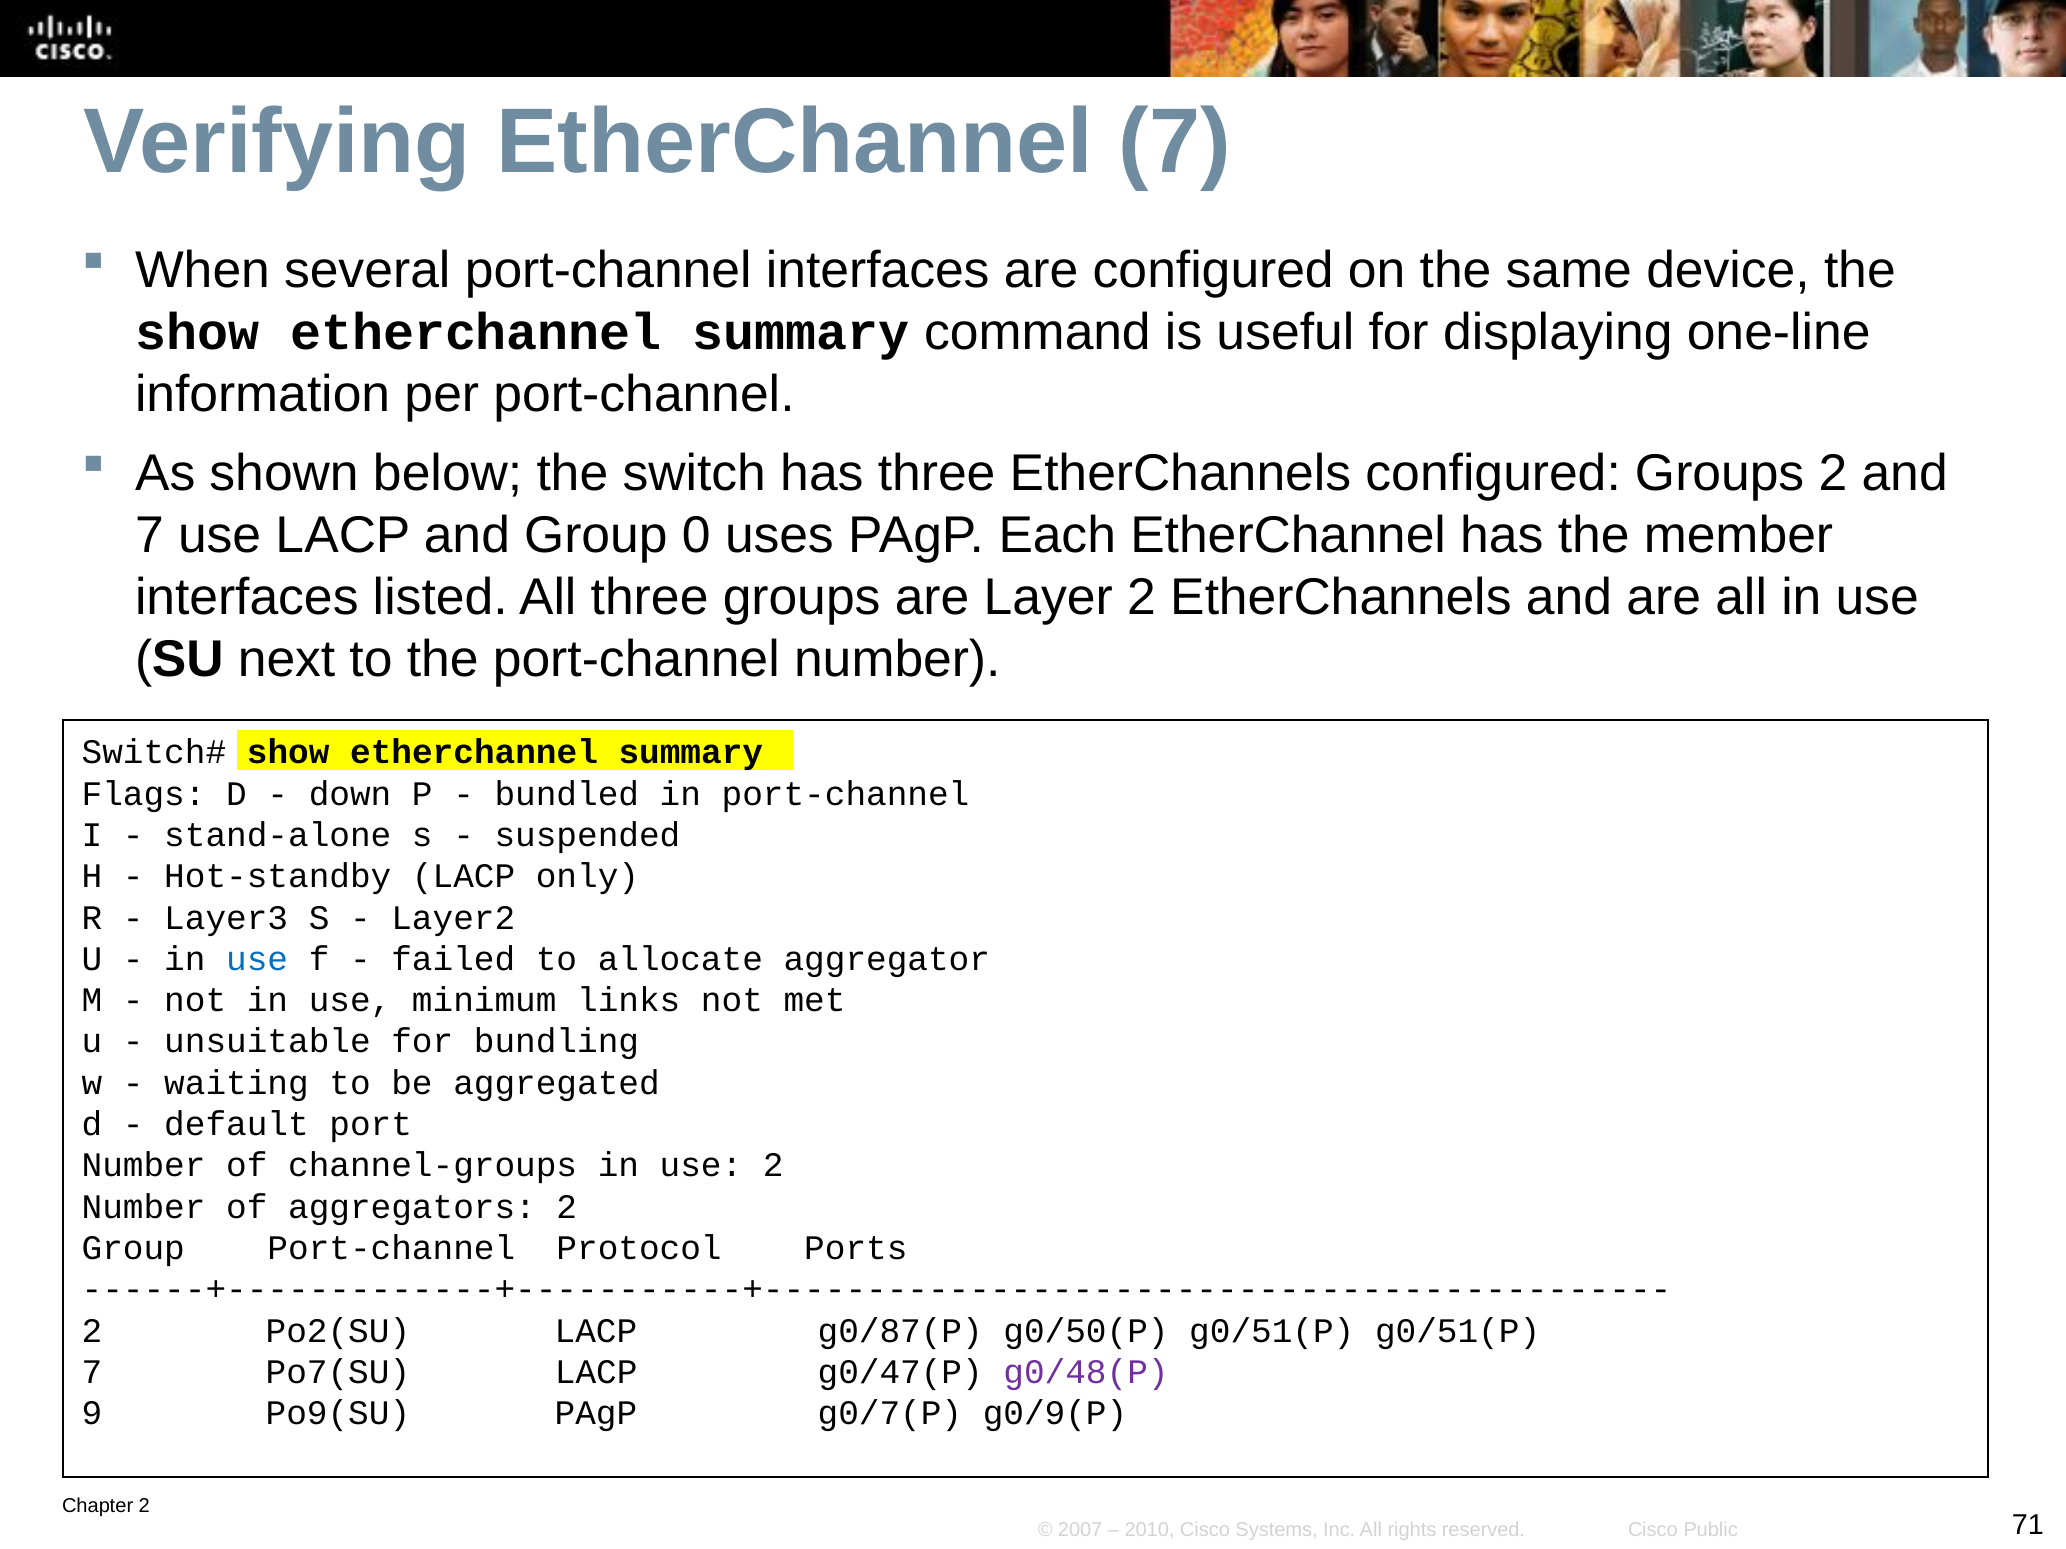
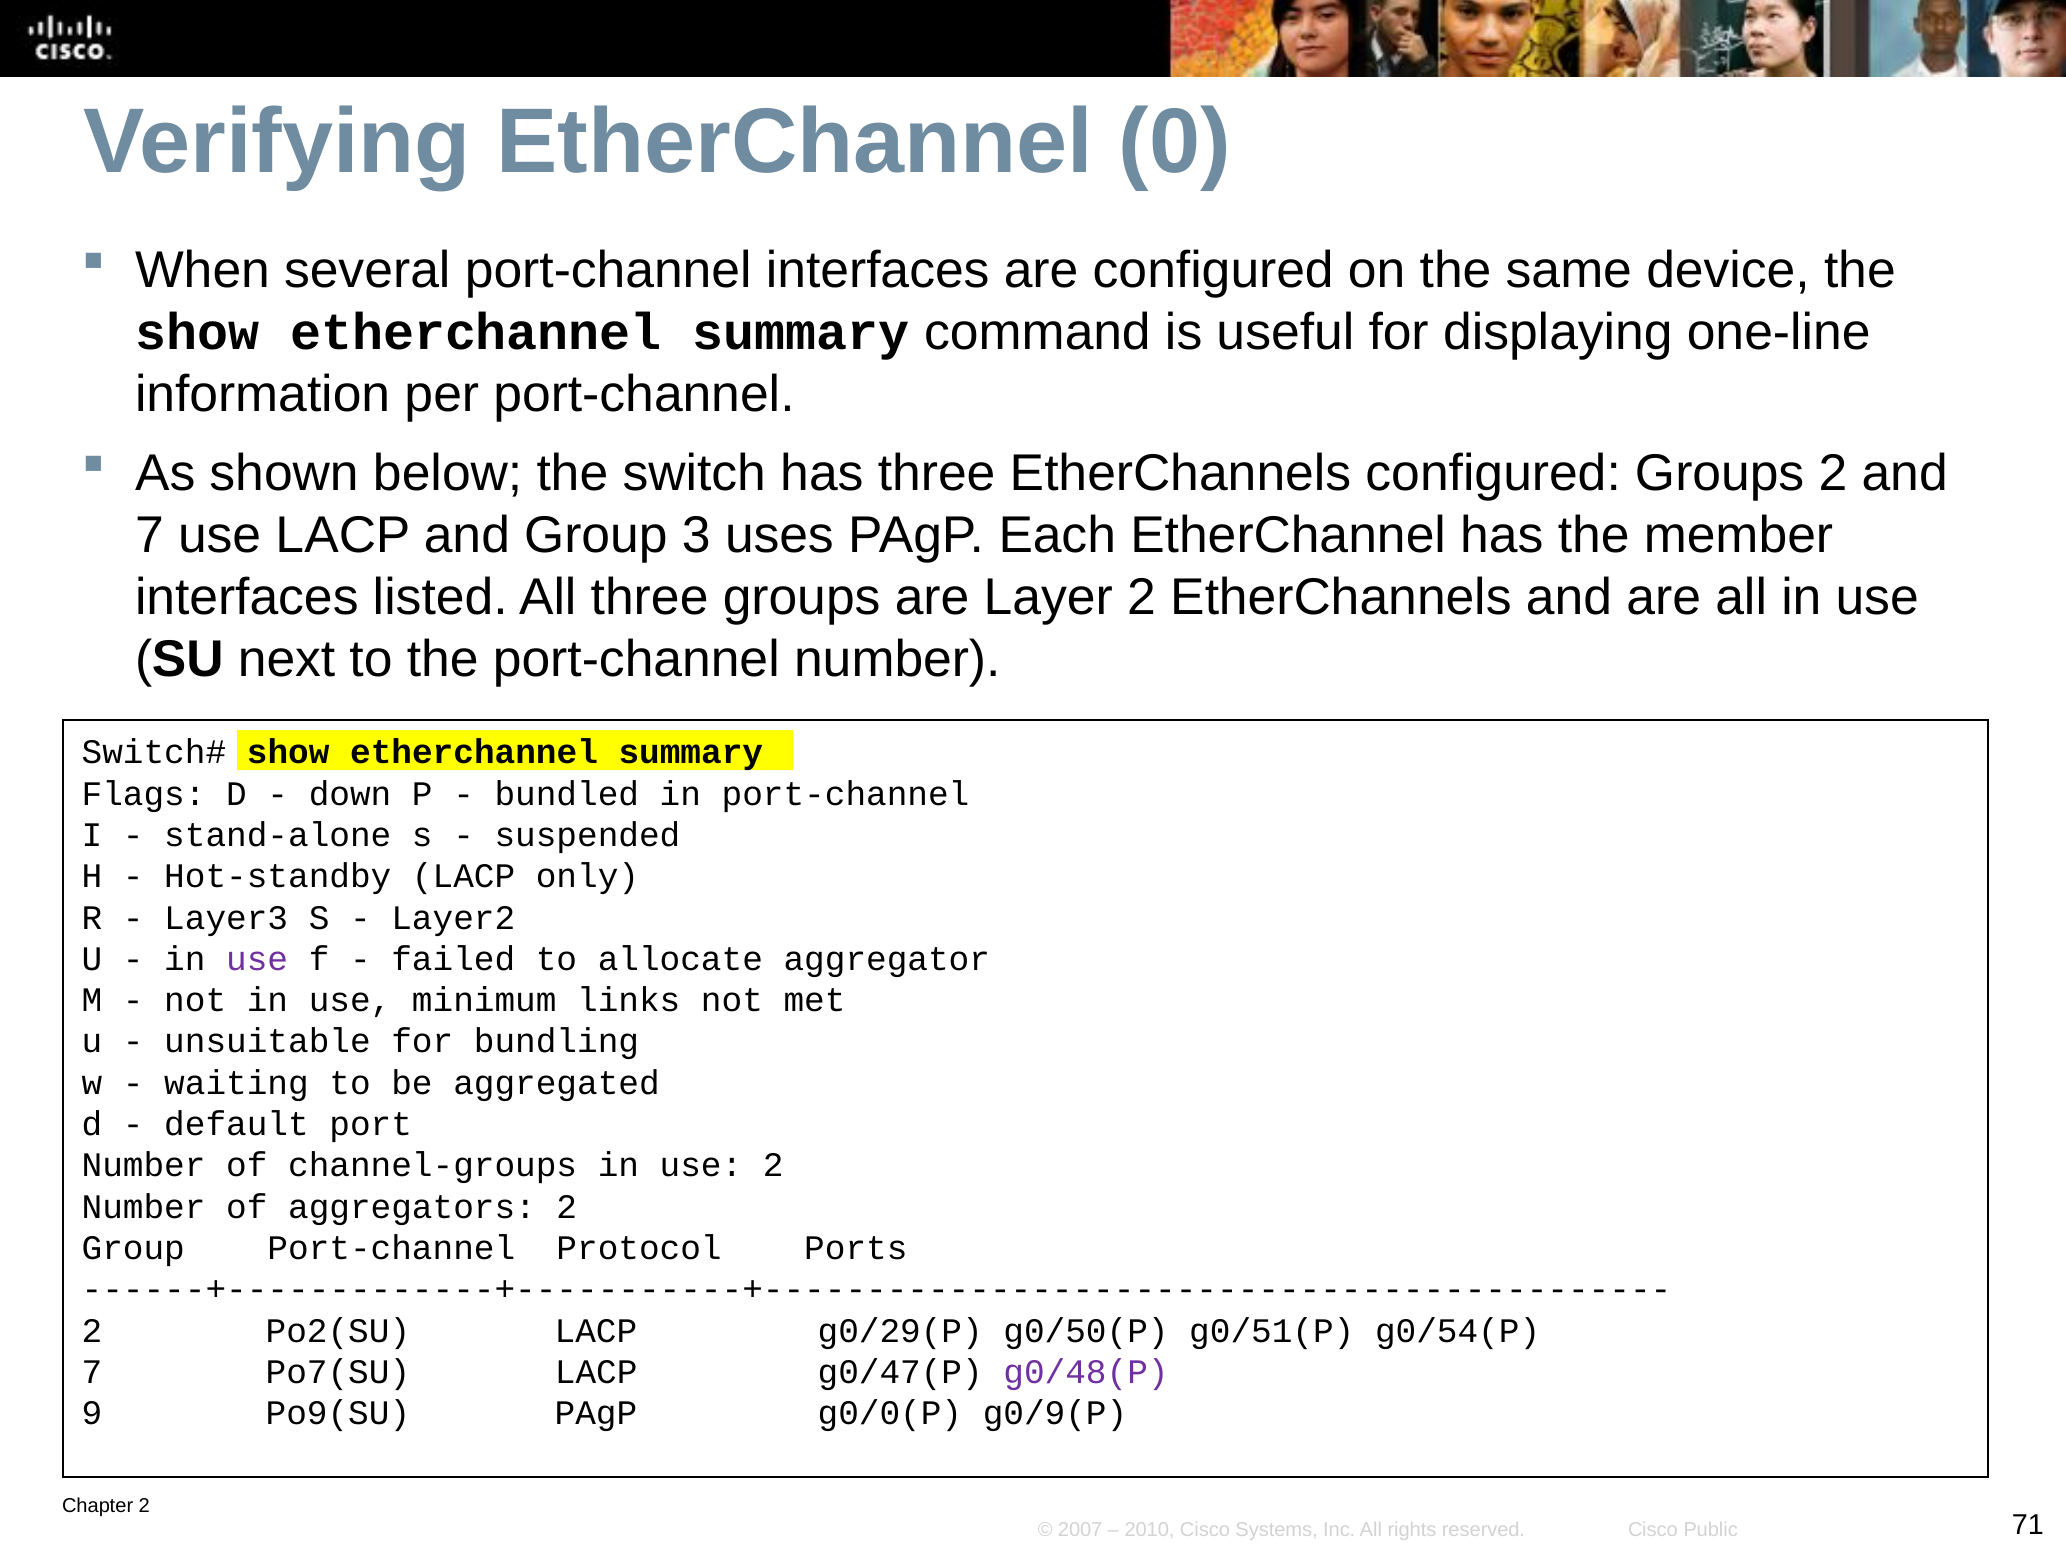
EtherChannel 7: 7 -> 0 (1175, 142)
0: 0 -> 3 (696, 536)
use colour: blue -> purple (257, 959)
g0/87(P: g0/87(P -> g0/29(P (900, 1331)
g0/51(P g0/51(P: g0/51(P -> g0/54(P (1458, 1331)
g0/7(P: g0/7(P -> g0/0(P (890, 1414)
